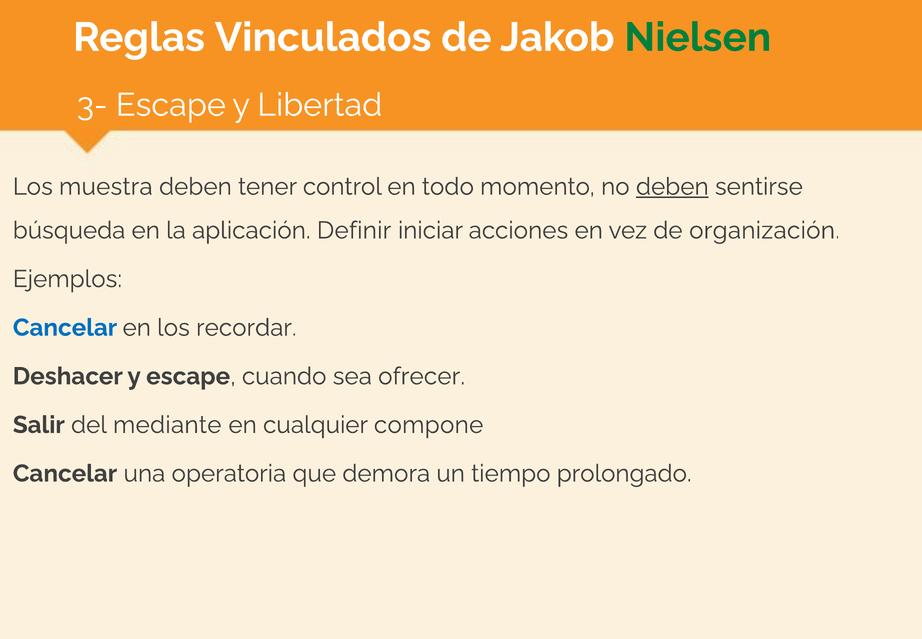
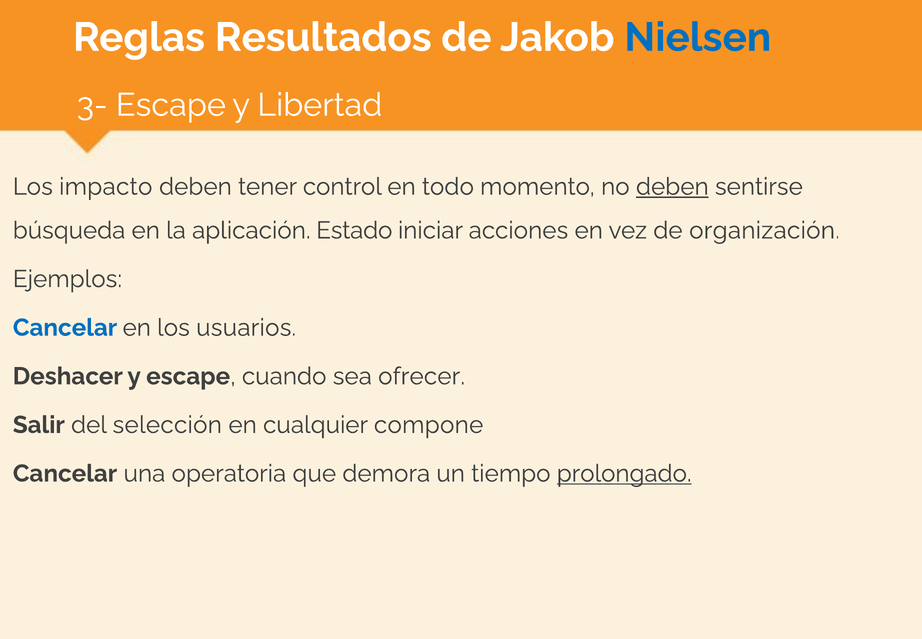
Vinculados: Vinculados -> Resultados (323, 37)
Nielsen colour: green -> blue (698, 37)
muestra: muestra -> impacto (106, 187)
Definir: Definir -> Estado (354, 230)
recordar: recordar -> usuarios (246, 328)
mediante: mediante -> selección (167, 425)
prolongado underline: none -> present (624, 473)
